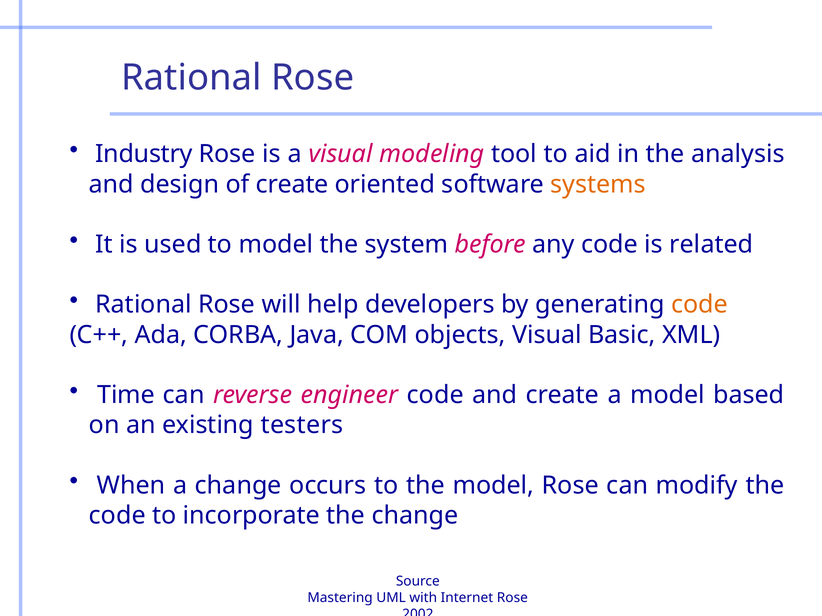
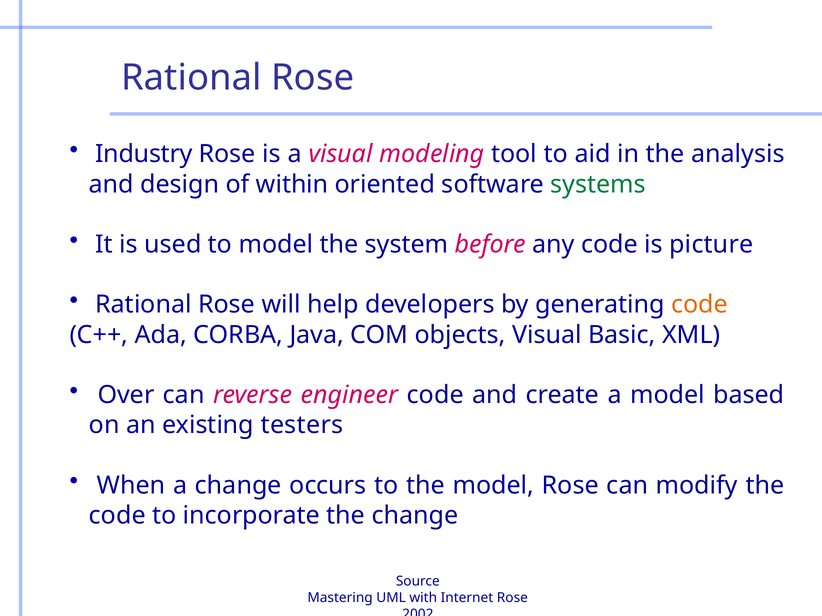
of create: create -> within (292, 184)
systems colour: orange -> green (598, 184)
related: related -> picture (711, 245)
Time: Time -> Over (126, 395)
